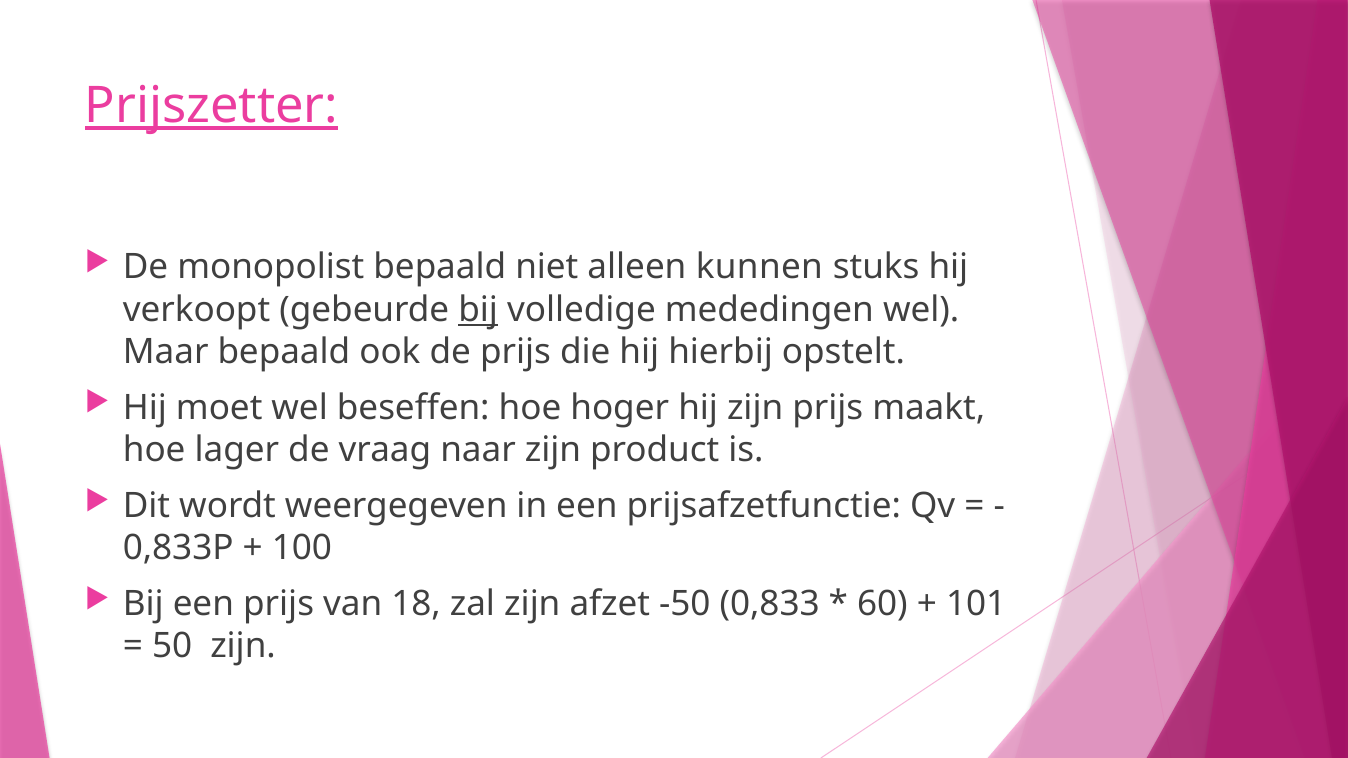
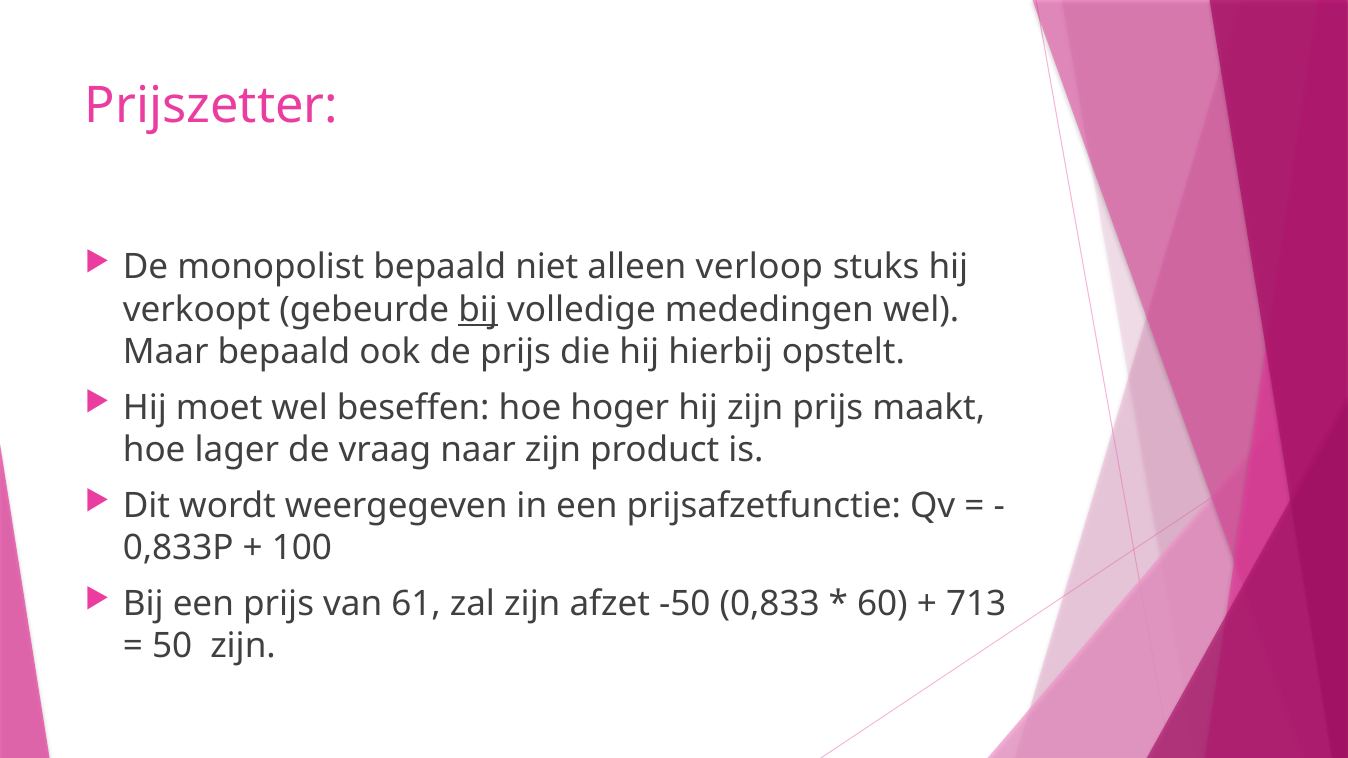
Prijszetter underline: present -> none (212, 106)
kunnen: kunnen -> verloop (759, 267)
18: 18 -> 61 (416, 604)
101: 101 -> 713 (976, 604)
